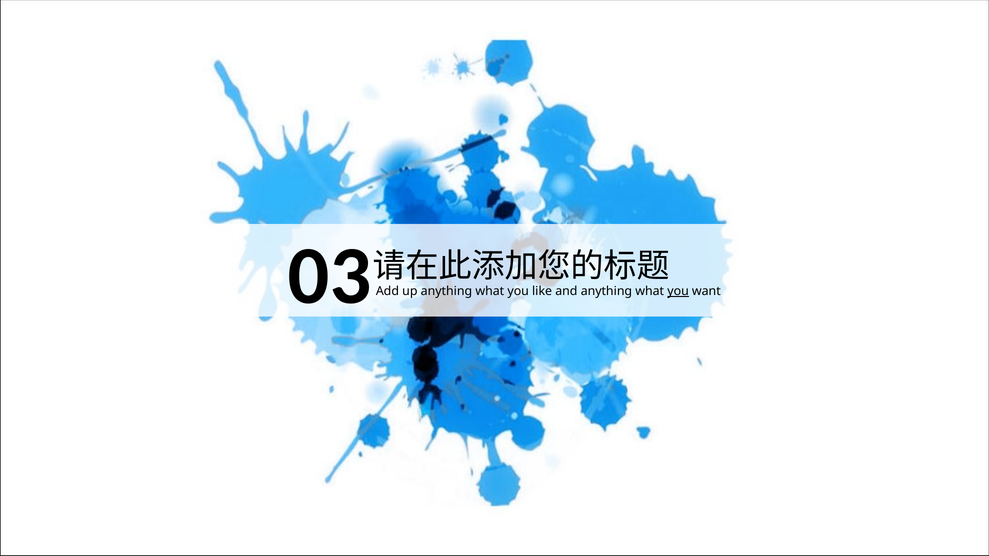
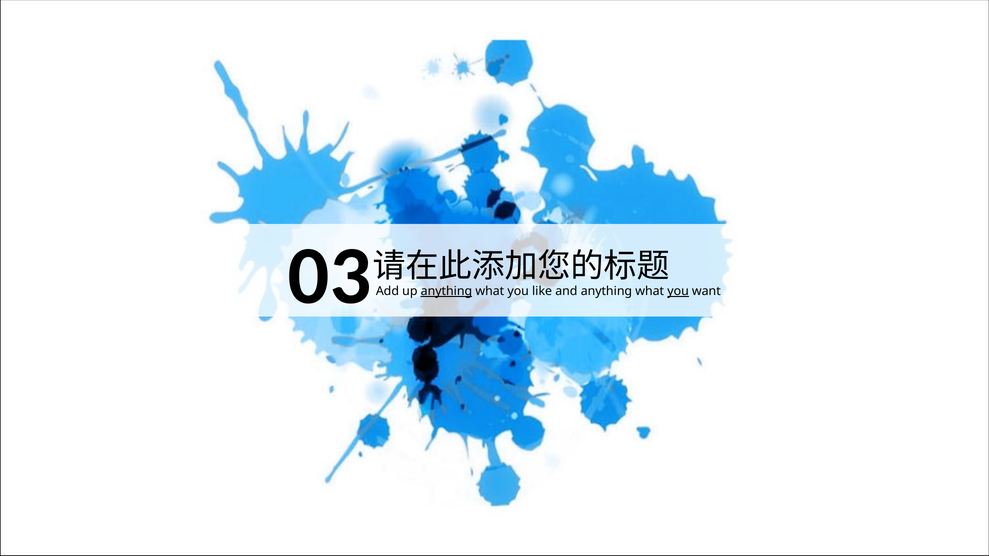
anything underline: none -> present (446, 291)
